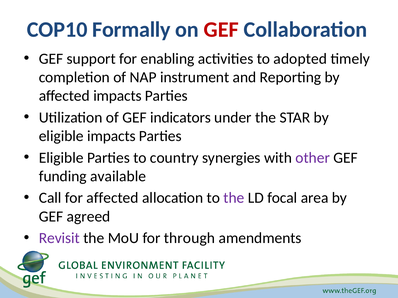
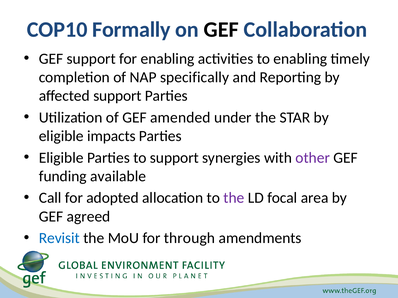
GEF colour: red -> black (221, 30)
to adopted: adopted -> enabling (300, 59)
instrument: instrument -> specifically (195, 77)
affected impacts: impacts -> support (117, 96)
indicators: indicators -> amended (180, 118)
to country: country -> support (174, 158)
for affected: affected -> adopted (113, 198)
Revisit colour: purple -> blue (59, 238)
